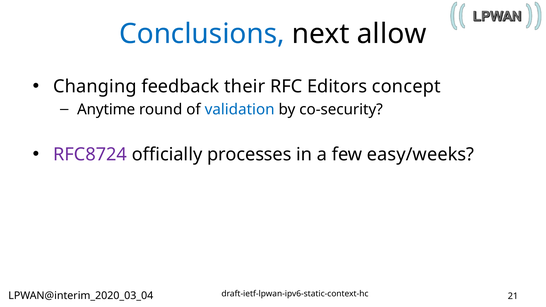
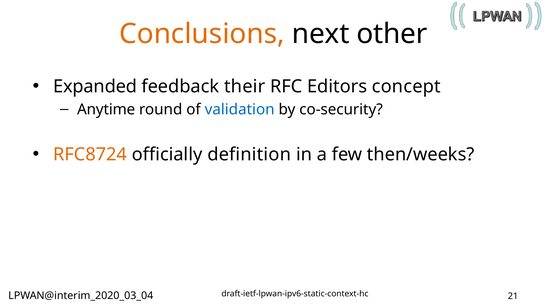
Conclusions colour: blue -> orange (202, 34)
allow: allow -> other (392, 34)
Changing: Changing -> Expanded (95, 87)
RFC8724 colour: purple -> orange (90, 155)
processes: processes -> definition (249, 155)
easy/weeks: easy/weeks -> then/weeks (421, 155)
